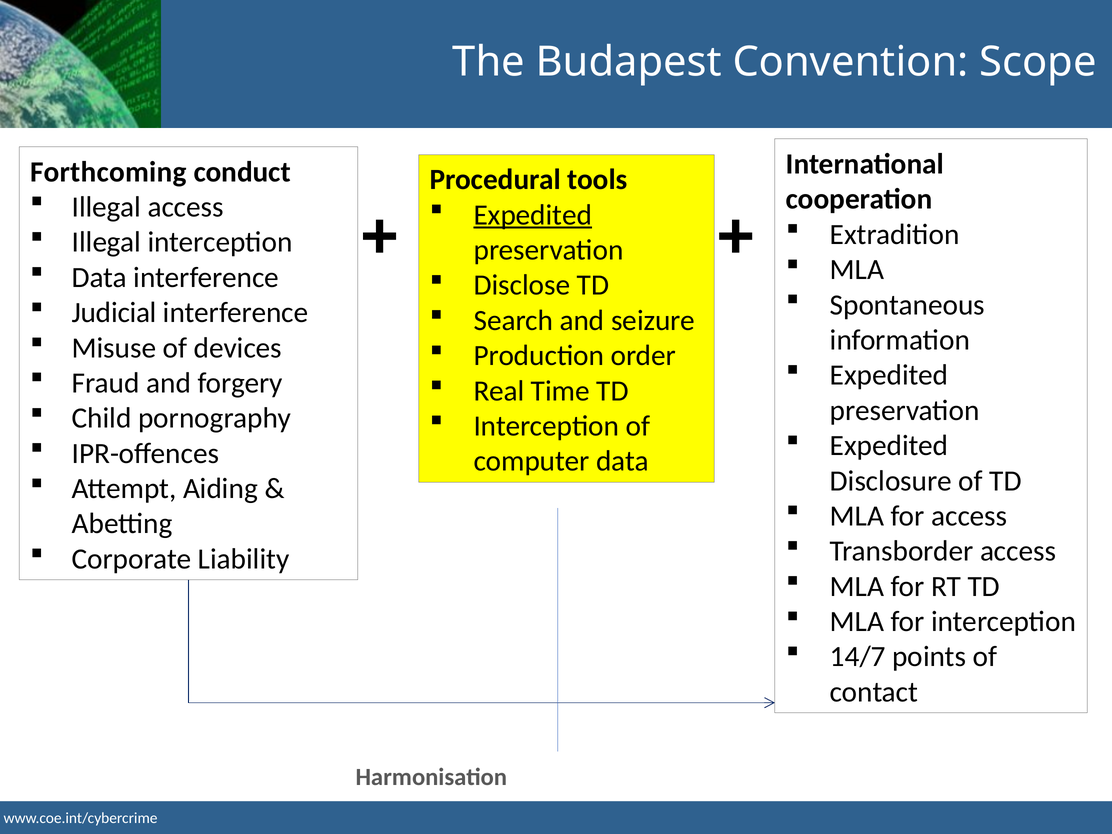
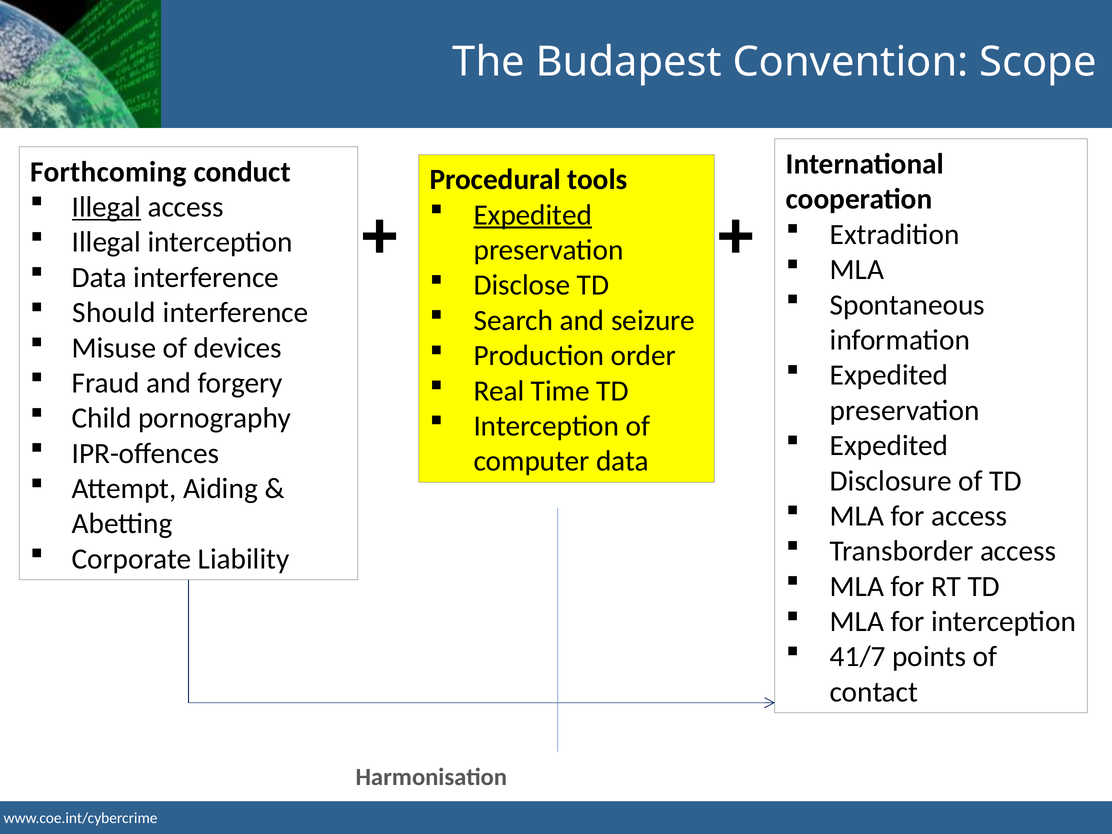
Illegal underline: none -> present (106, 207)
Judicial: Judicial -> Should (114, 313)
14/7: 14/7 -> 41/7 (858, 657)
